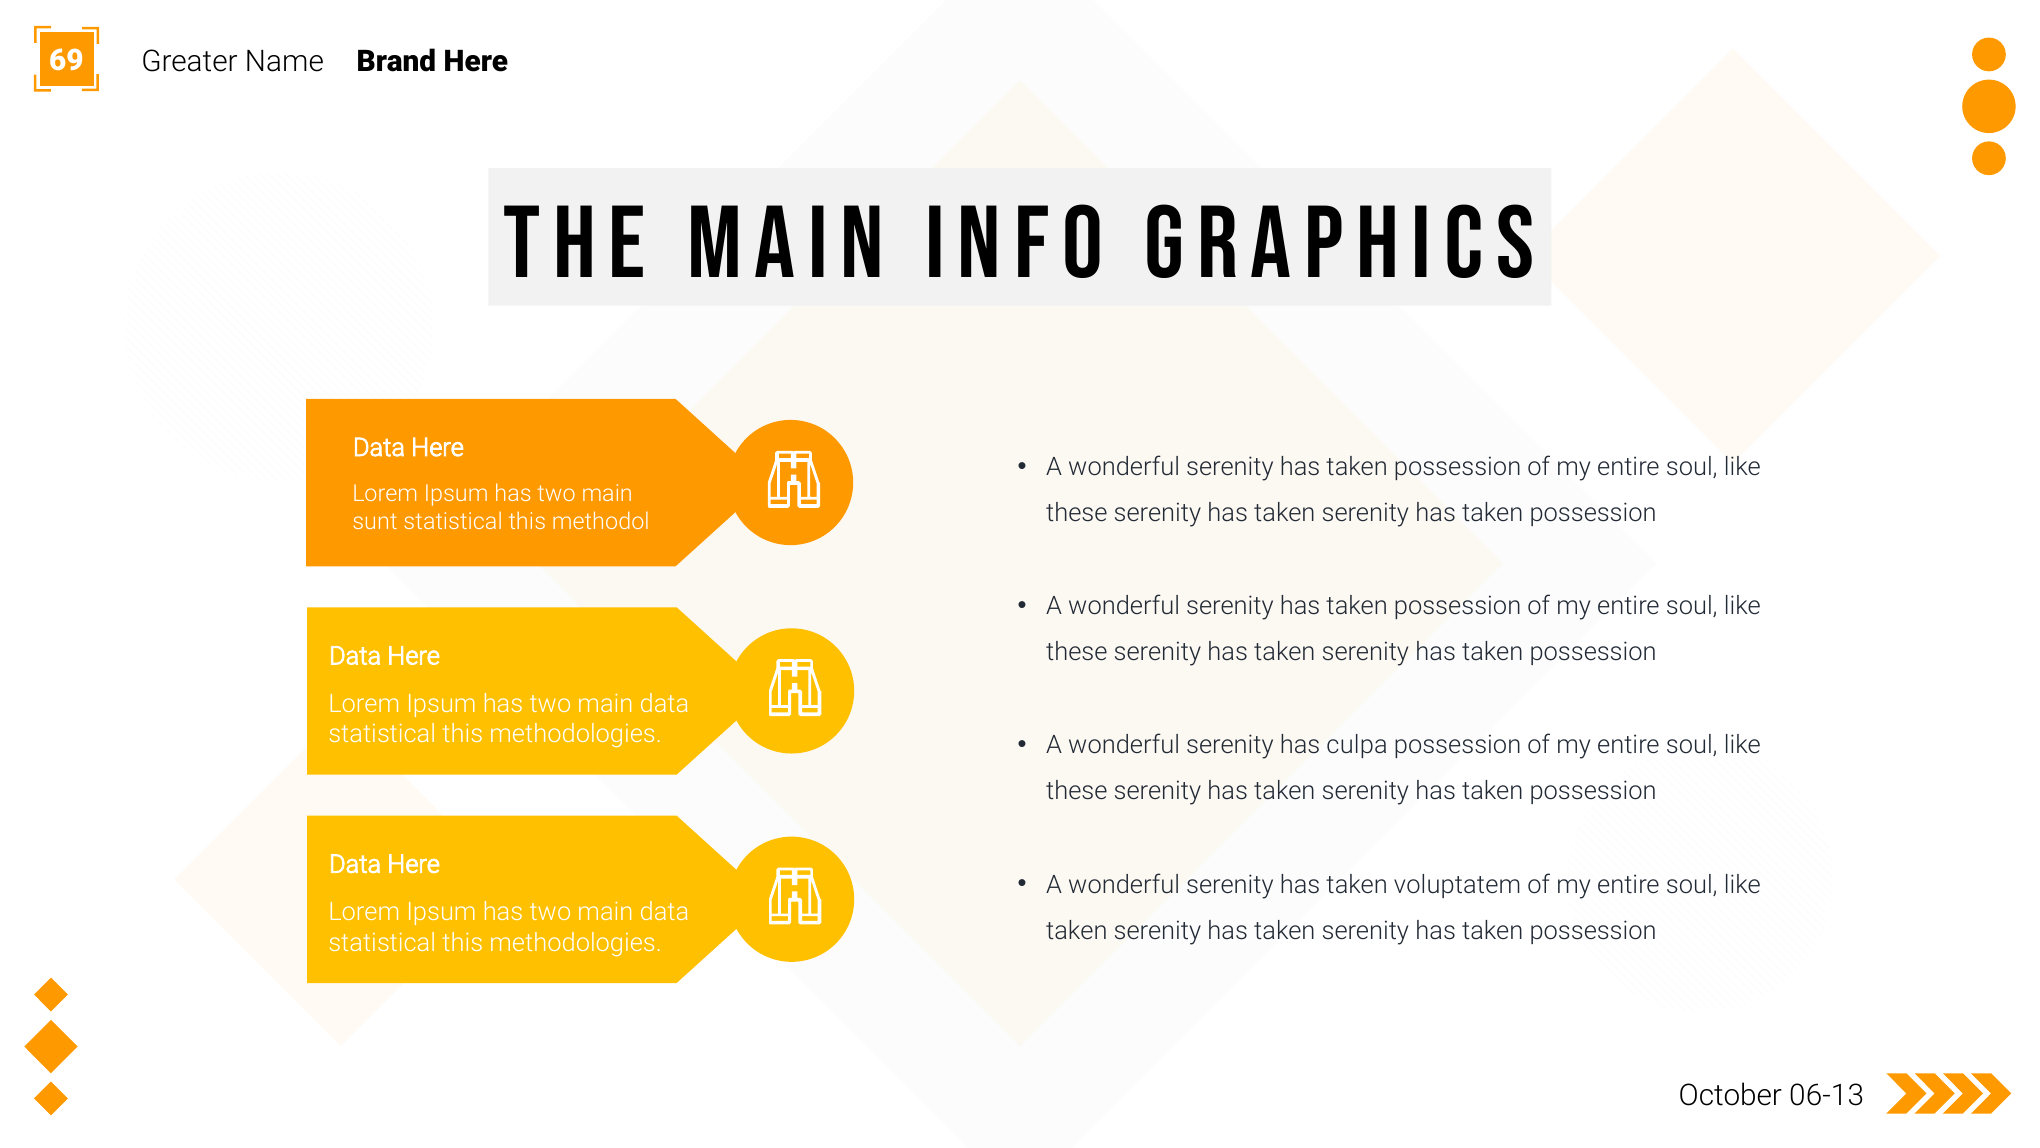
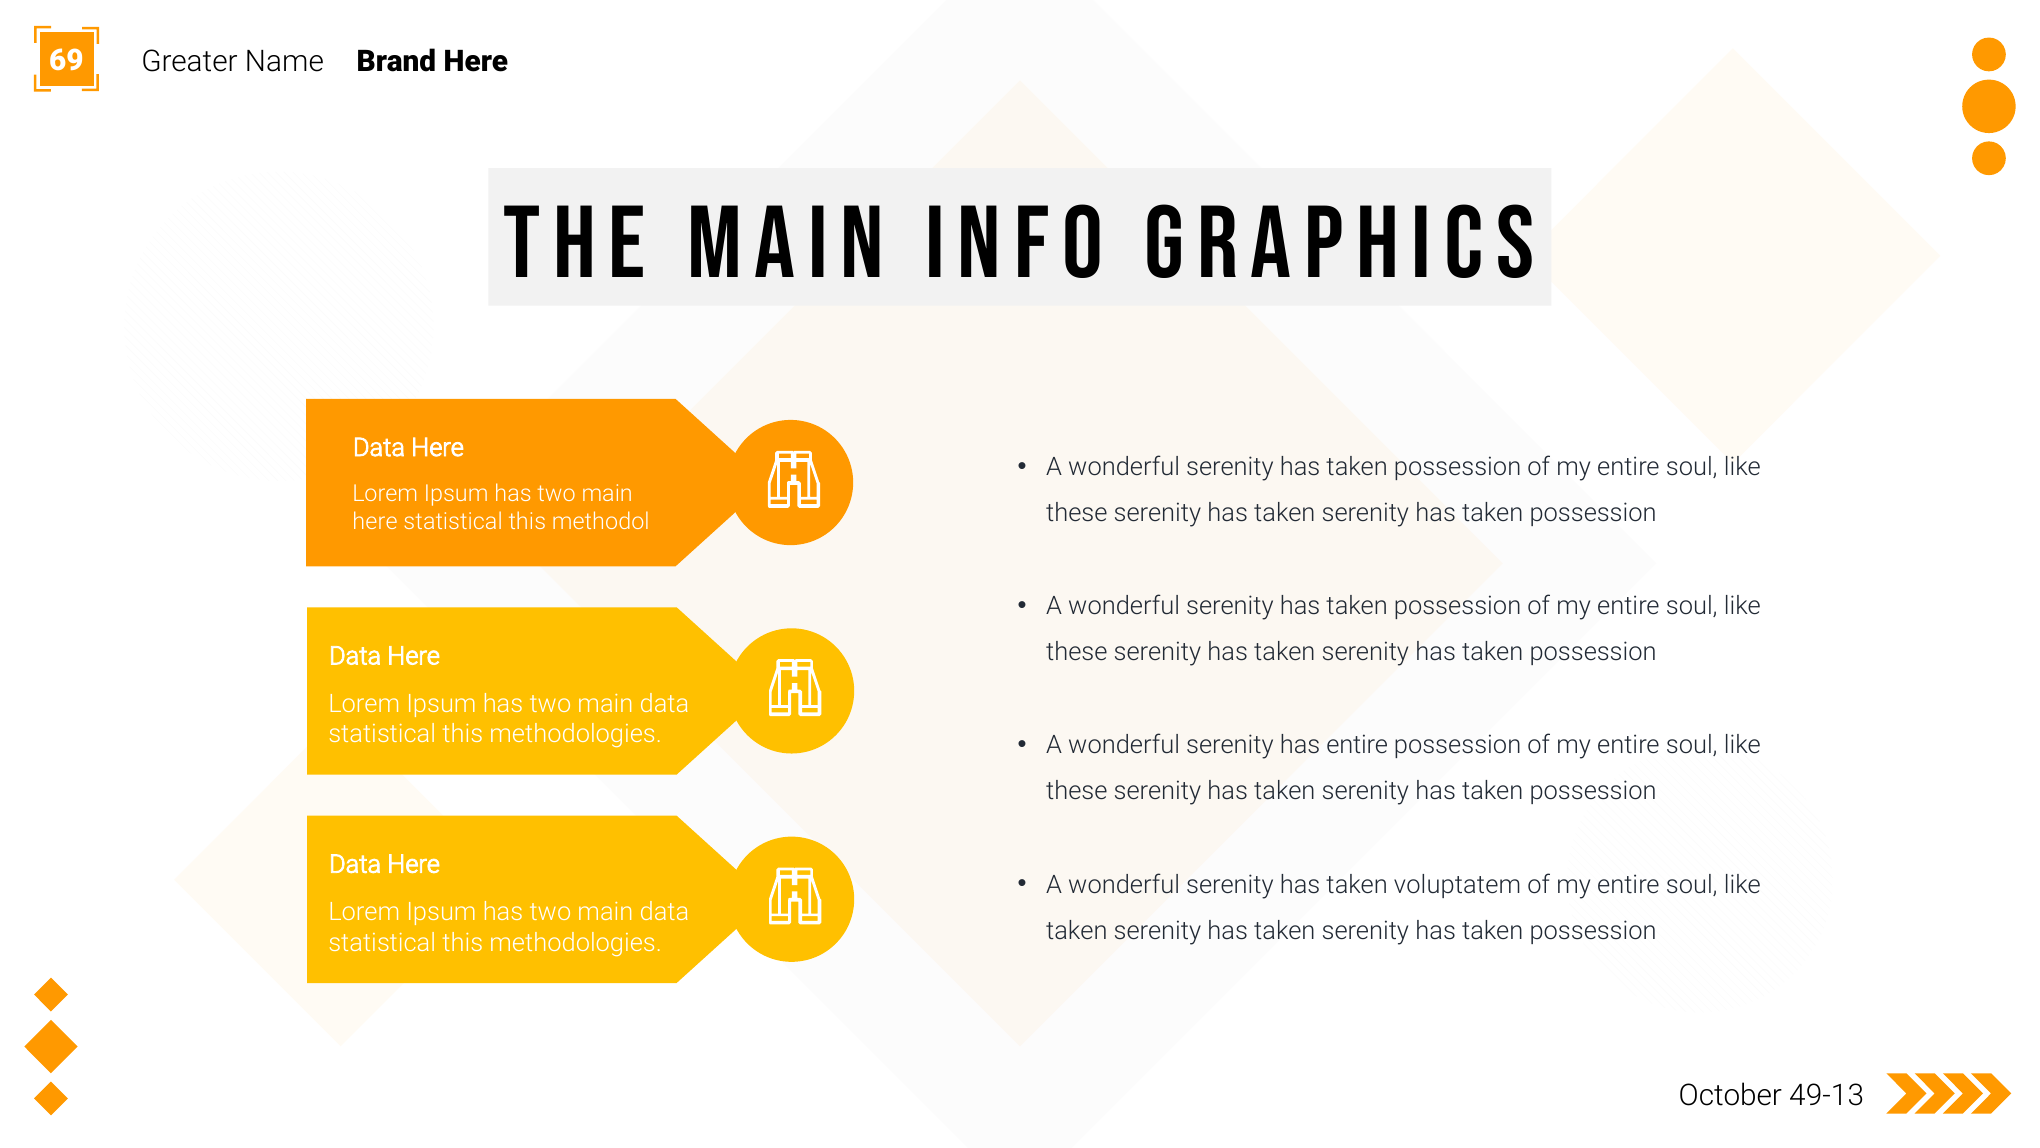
sunt: sunt -> here (375, 522)
has culpa: culpa -> entire (1357, 745)
06-13: 06-13 -> 49-13 (1827, 1095)
